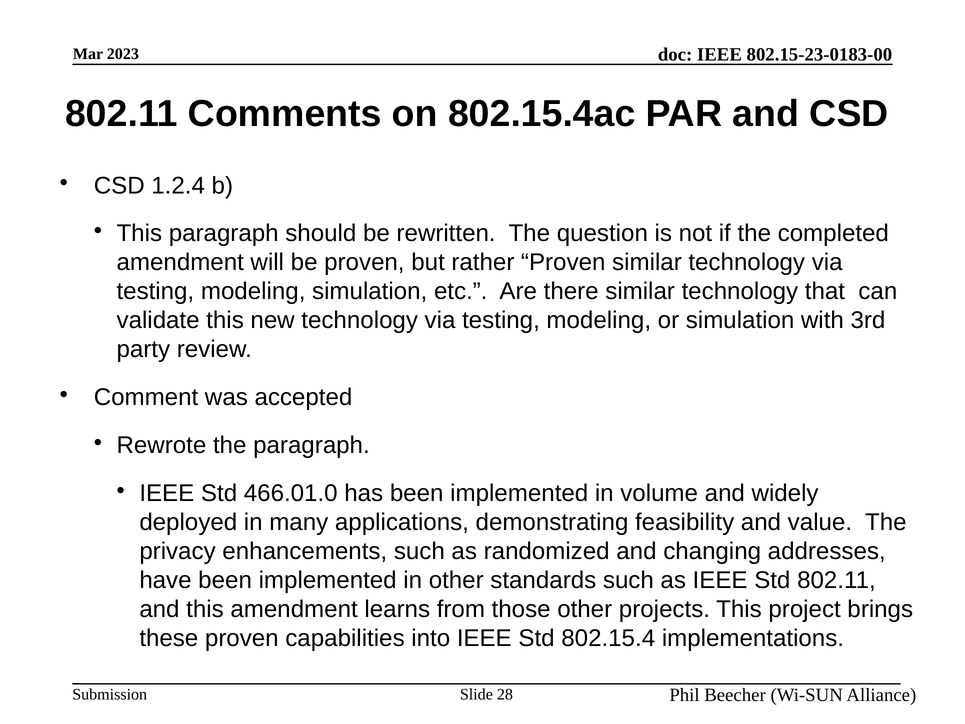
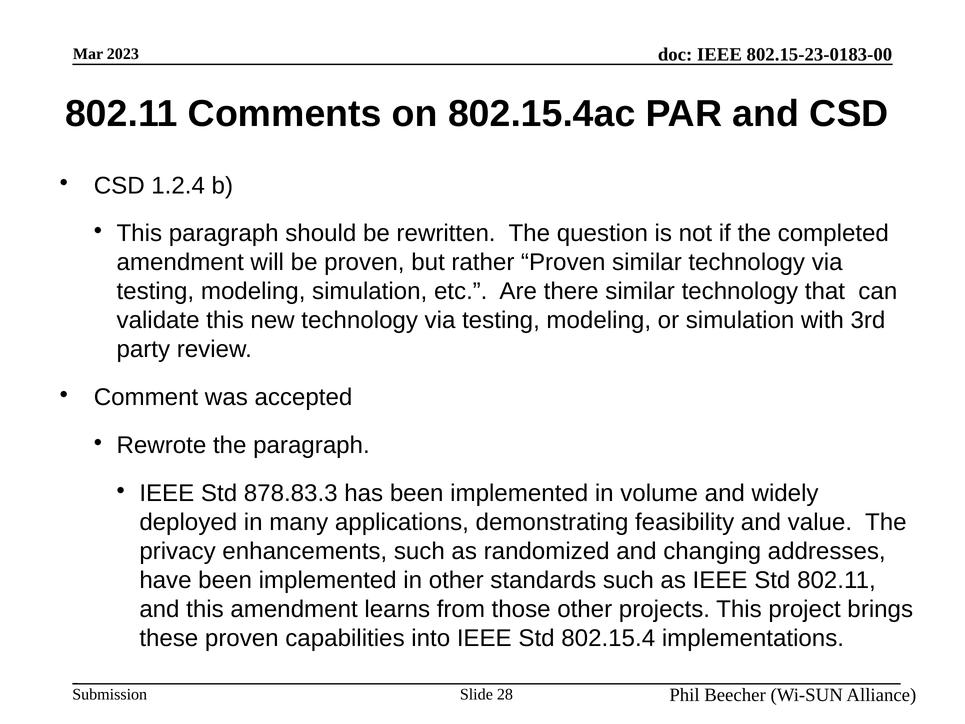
466.01.0: 466.01.0 -> 878.83.3 (291, 493)
